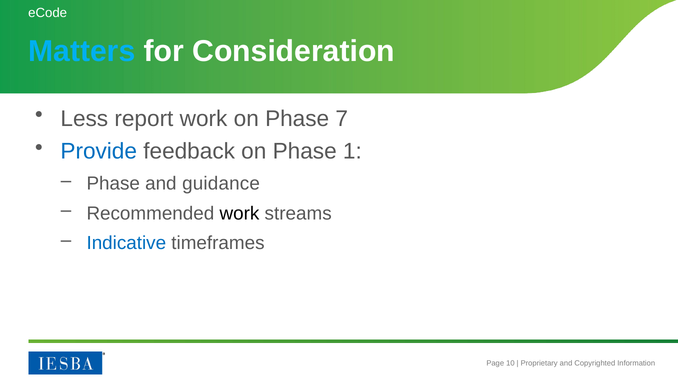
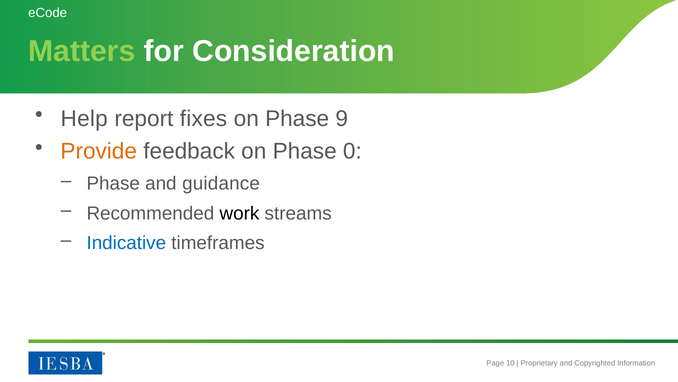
Matters colour: light blue -> light green (82, 51)
Less: Less -> Help (84, 118)
report work: work -> fixes (203, 118)
7: 7 -> 9 (342, 118)
Provide colour: blue -> orange (99, 151)
1: 1 -> 0 (352, 151)
